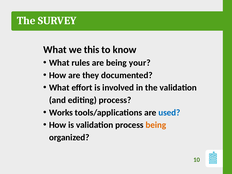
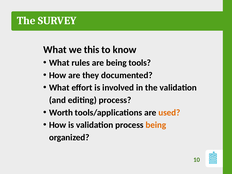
your: your -> tools (140, 63)
Works: Works -> Worth (61, 113)
used colour: blue -> orange (169, 113)
